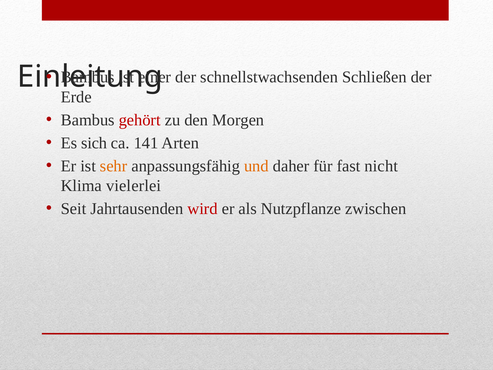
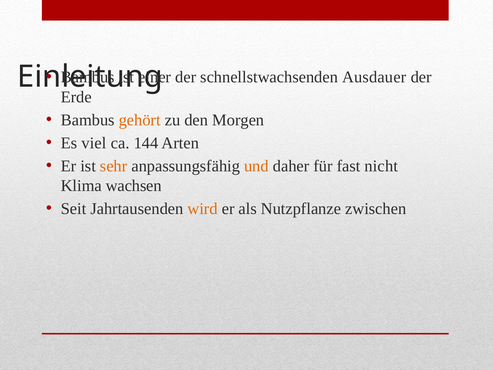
Schließen: Schließen -> Ausdauer (374, 77)
gehört colour: red -> orange (140, 120)
sich: sich -> viel (94, 143)
141: 141 -> 144 (146, 143)
vielerlei: vielerlei -> wachsen (134, 186)
wird colour: red -> orange (203, 209)
